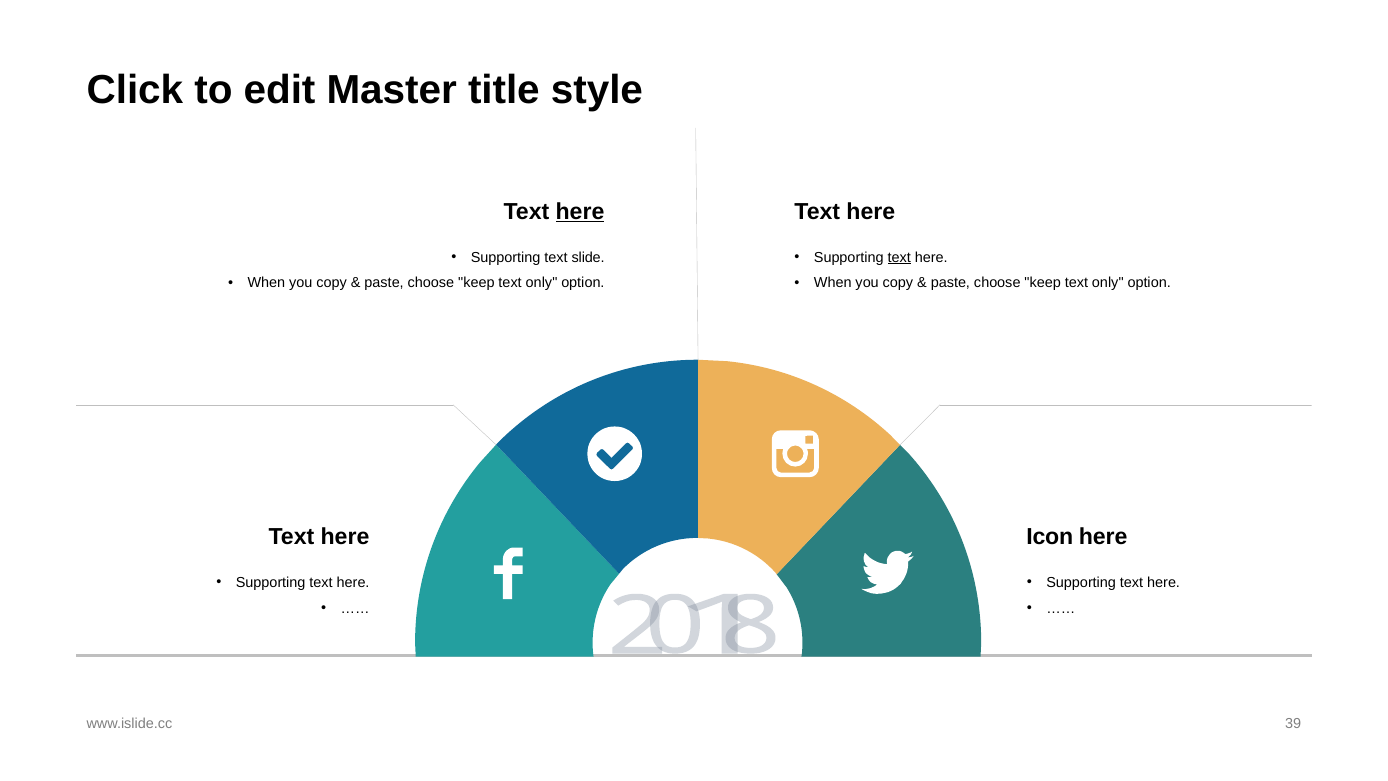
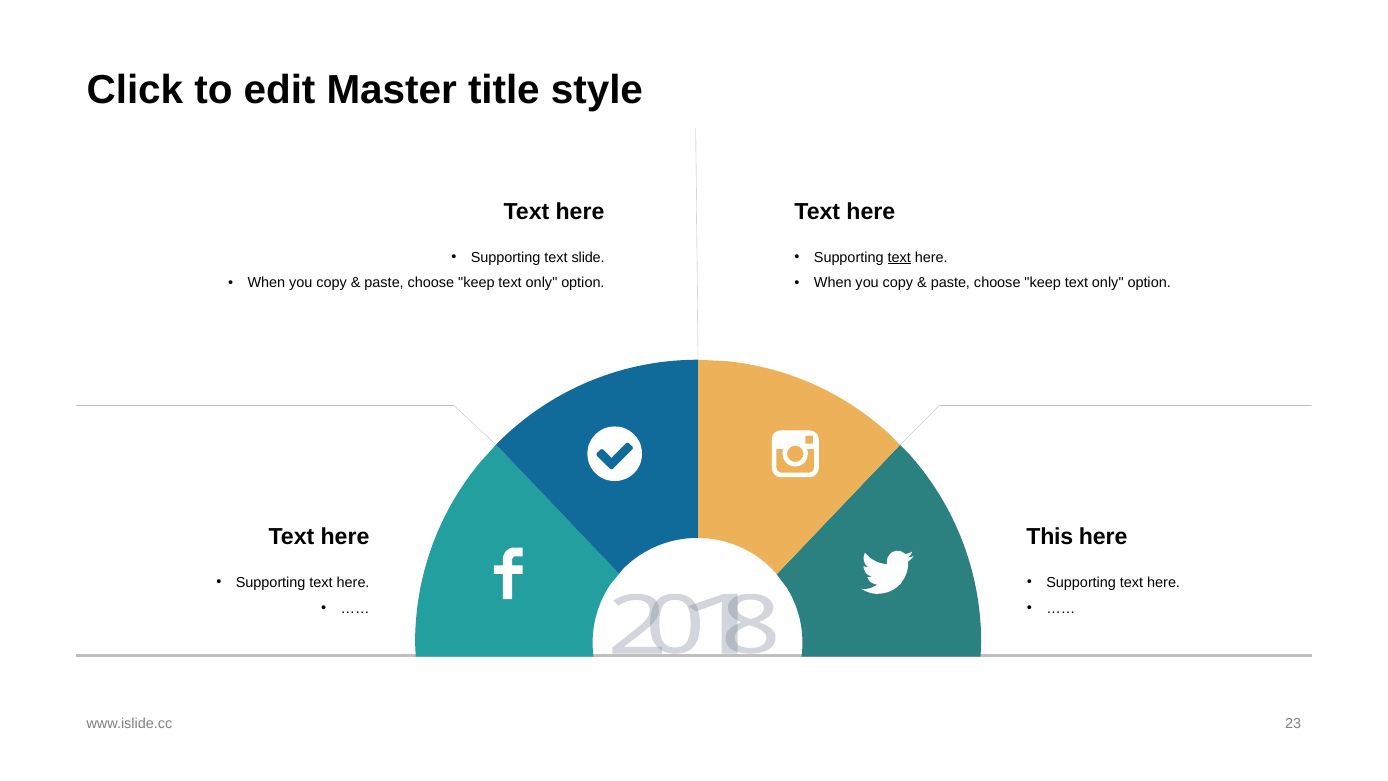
here underline: present -> none (580, 211)
Icon: Icon -> This (1050, 537)
39: 39 -> 23 (1293, 723)
